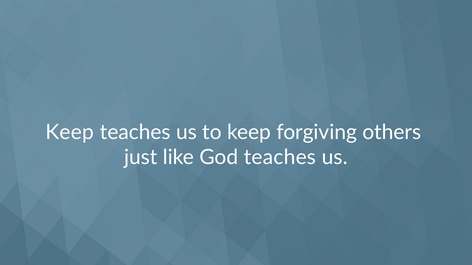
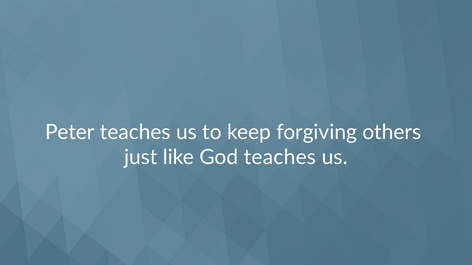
Keep: Keep -> Peter (70, 132)
